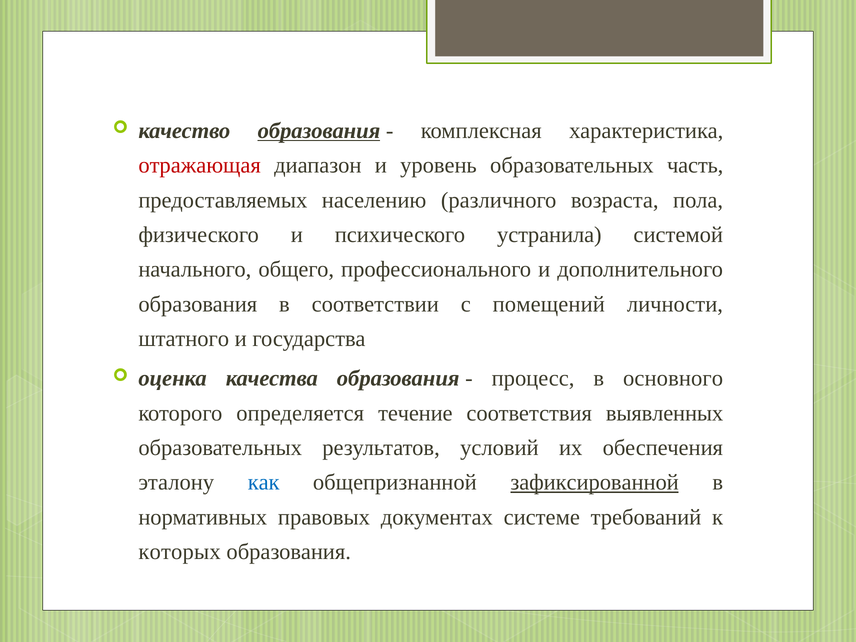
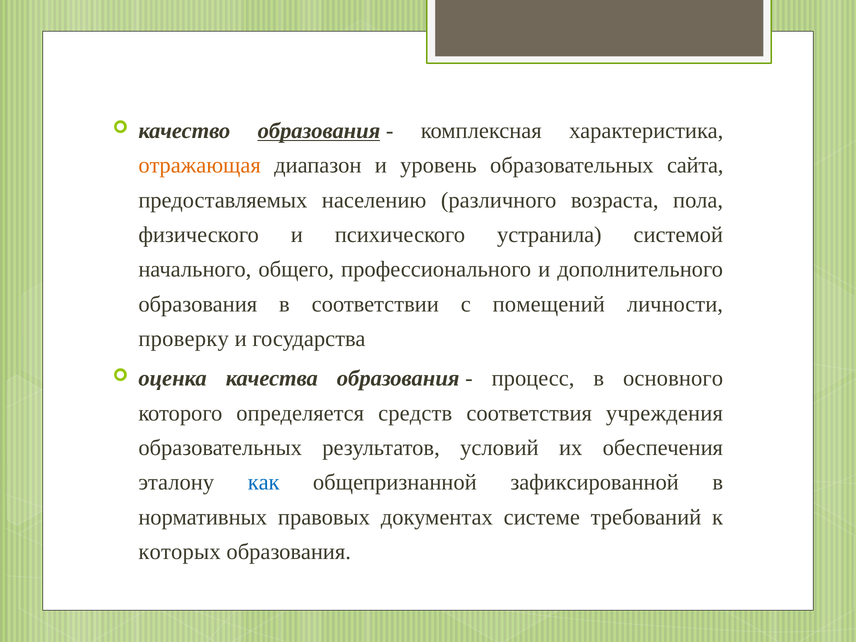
отражающая colour: red -> orange (200, 165)
часть: часть -> сайта (695, 165)
штатного: штатного -> проверку (184, 339)
течение: течение -> средств (415, 413)
выявленных: выявленных -> учреждения (664, 413)
зафиксированной underline: present -> none (595, 482)
